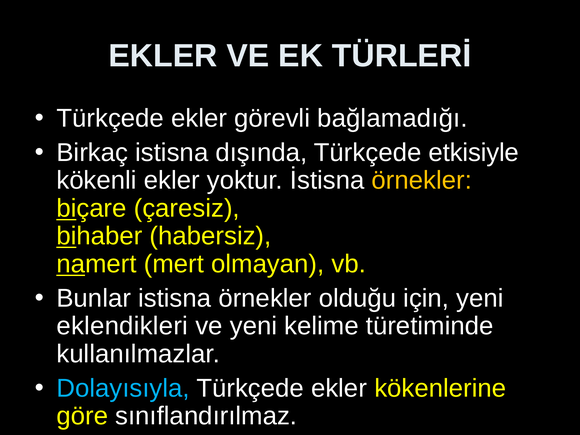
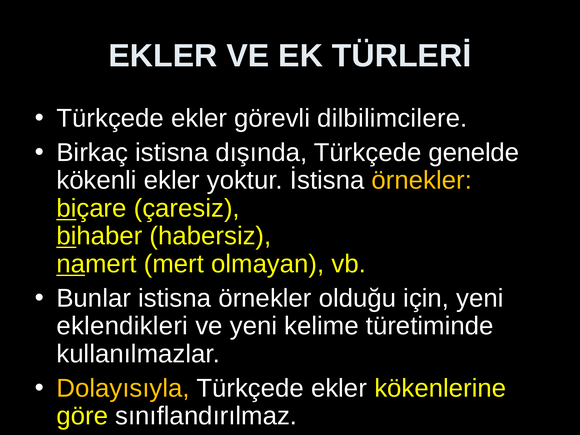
bağlamadığı: bağlamadığı -> dilbilimcilere (392, 118)
etkisiyle: etkisiyle -> genelde (474, 153)
Dolayısıyla colour: light blue -> yellow (123, 388)
